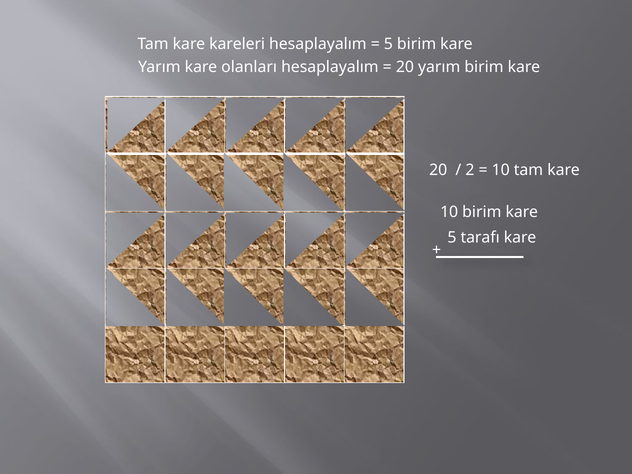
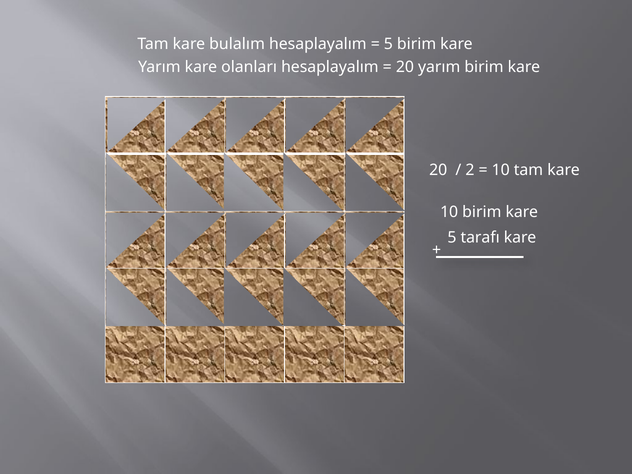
kareleri: kareleri -> bulalım (237, 44)
